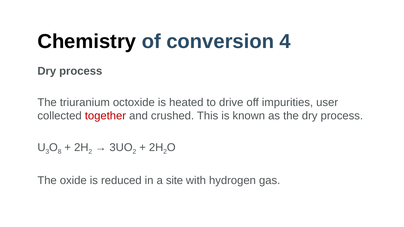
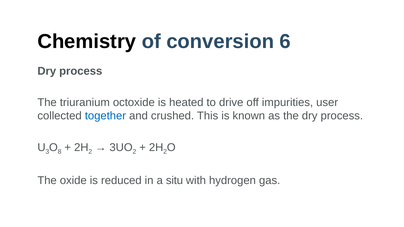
4: 4 -> 6 (285, 42)
together colour: red -> blue (105, 116)
site: site -> situ (174, 181)
